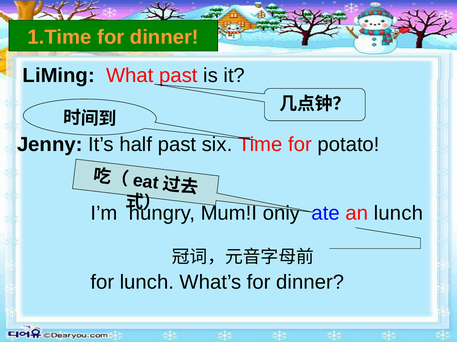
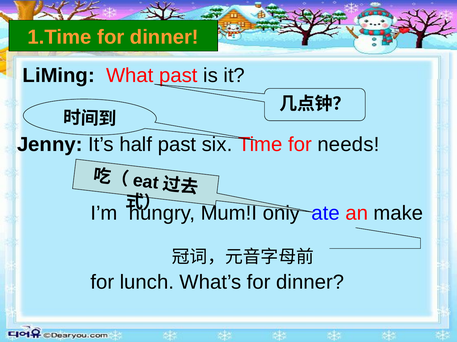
potato: potato -> needs (348, 145)
an lunch: lunch -> make (398, 214)
